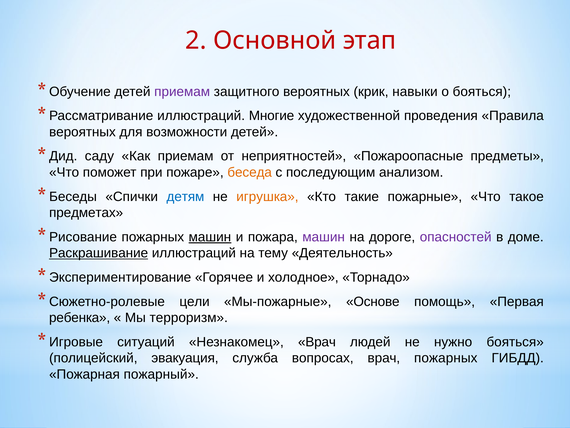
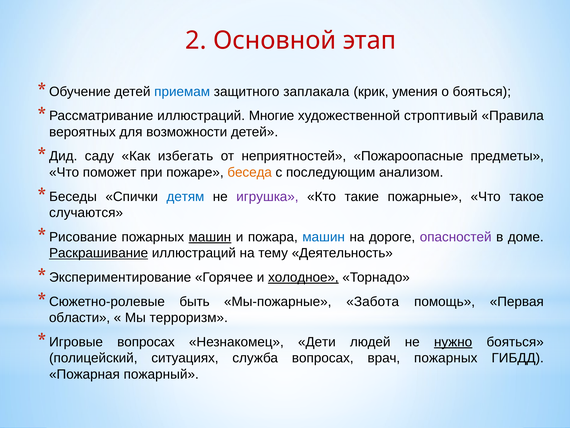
приемам colour: purple -> blue (182, 91)
защитного вероятных: вероятных -> заплакала (316, 91)
навыки: навыки -> умения (415, 91)
проведения: проведения -> строптивый (441, 116)
Как приемам: приемам -> избегать (186, 156)
игрушка colour: orange -> purple (267, 196)
предметах: предметах -> случаются (86, 213)
машин colour: purple -> blue (324, 237)
холодное underline: none -> present (303, 277)
цели: цели -> быть (195, 301)
Основе: Основе -> Забота (373, 301)
ребенка: ребенка -> области (80, 317)
ситуаций: ситуаций -> вопросах (146, 342)
Незнакомец Врач: Врач -> Дети (317, 342)
нужно underline: none -> present (453, 342)
эвакуация: эвакуация -> ситуациях (185, 358)
